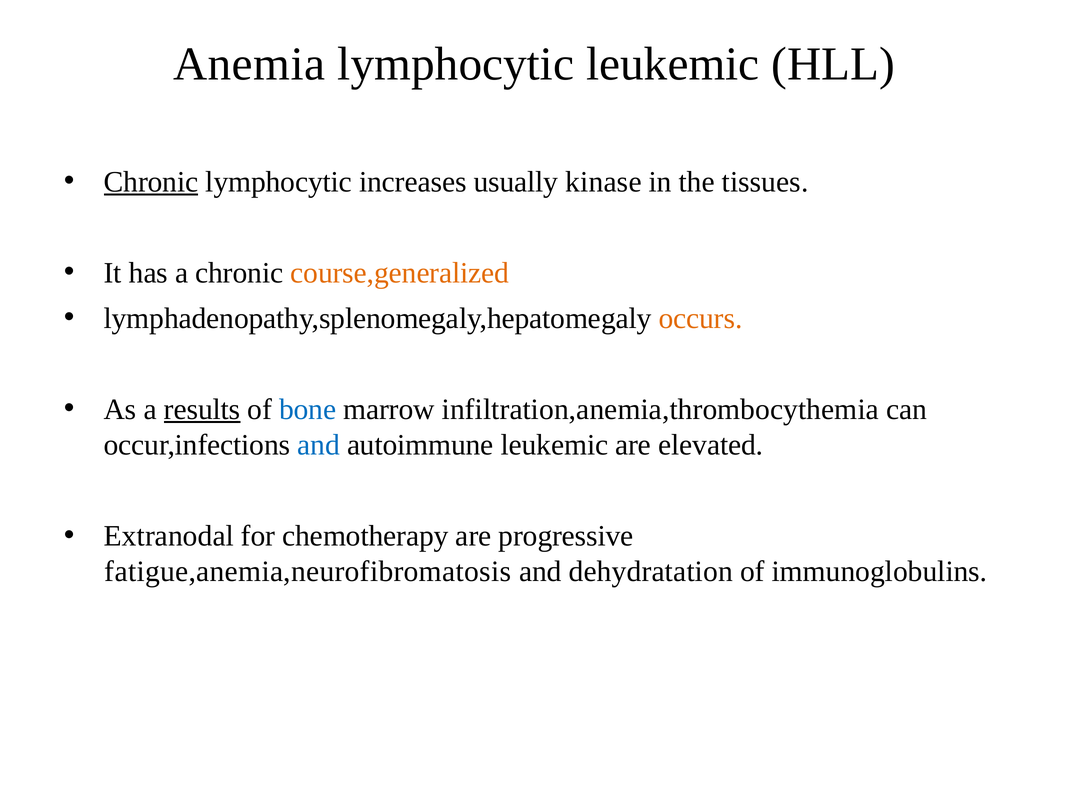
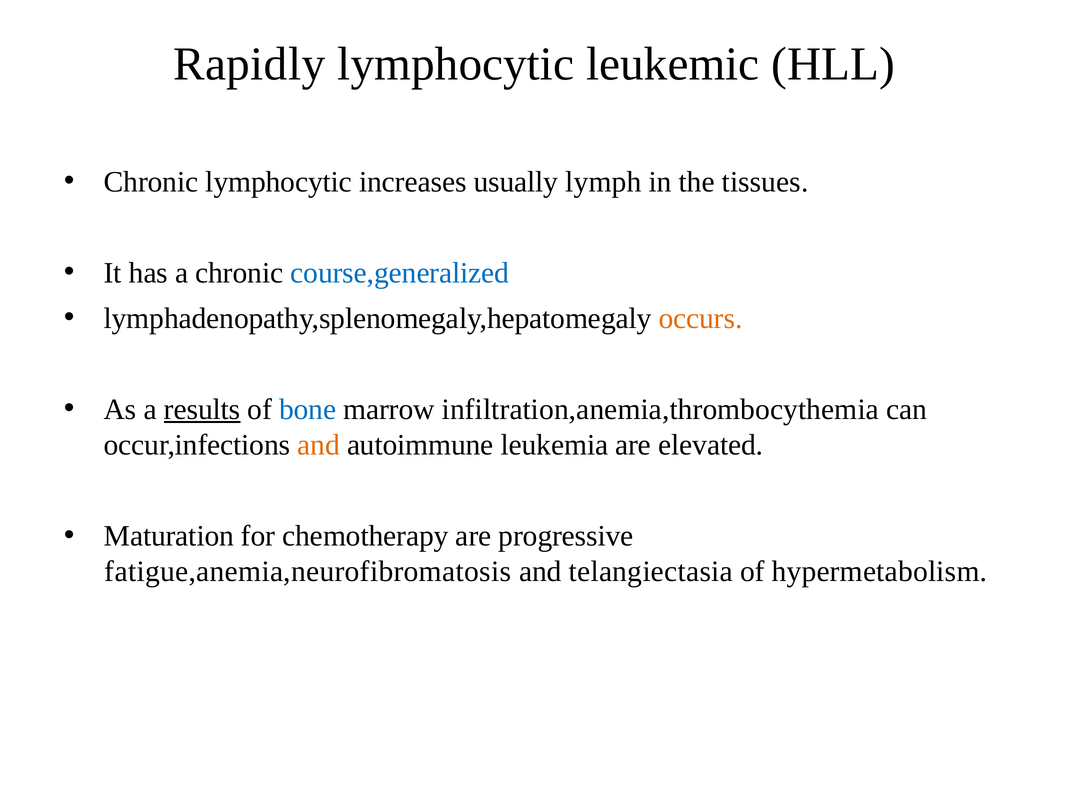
Anemia: Anemia -> Rapidly (249, 64)
Chronic underline: present -> none (151, 182)
kinase: kinase -> lymph (603, 182)
course,generalized colour: orange -> blue (400, 273)
and colour: blue -> orange (319, 445)
autoimmune leukemic: leukemic -> leukemia (554, 445)
Еxtranodal: Еxtranodal -> Maturation (169, 536)
dehydratation: dehydratation -> telangiectasia (651, 571)
immunoglobulins: immunoglobulins -> hypermetabolism (879, 571)
